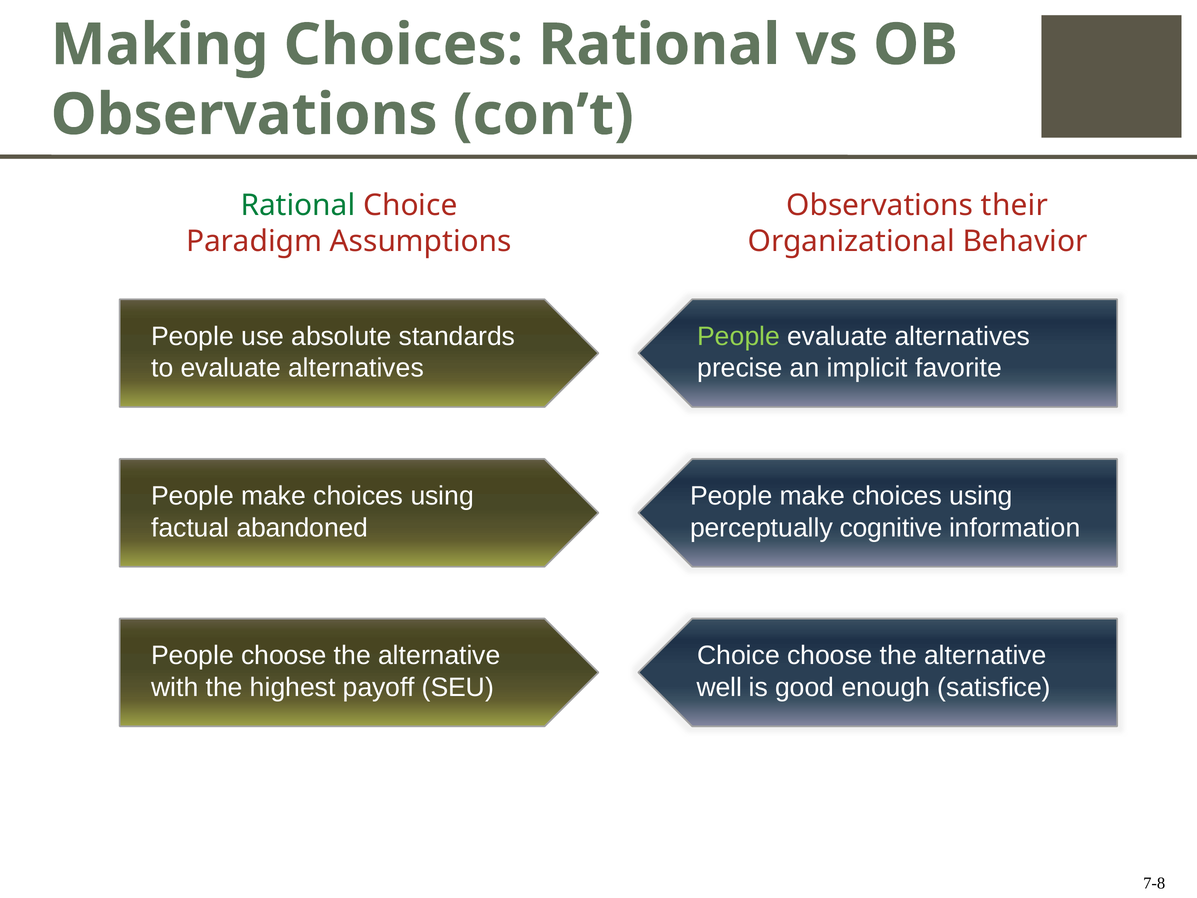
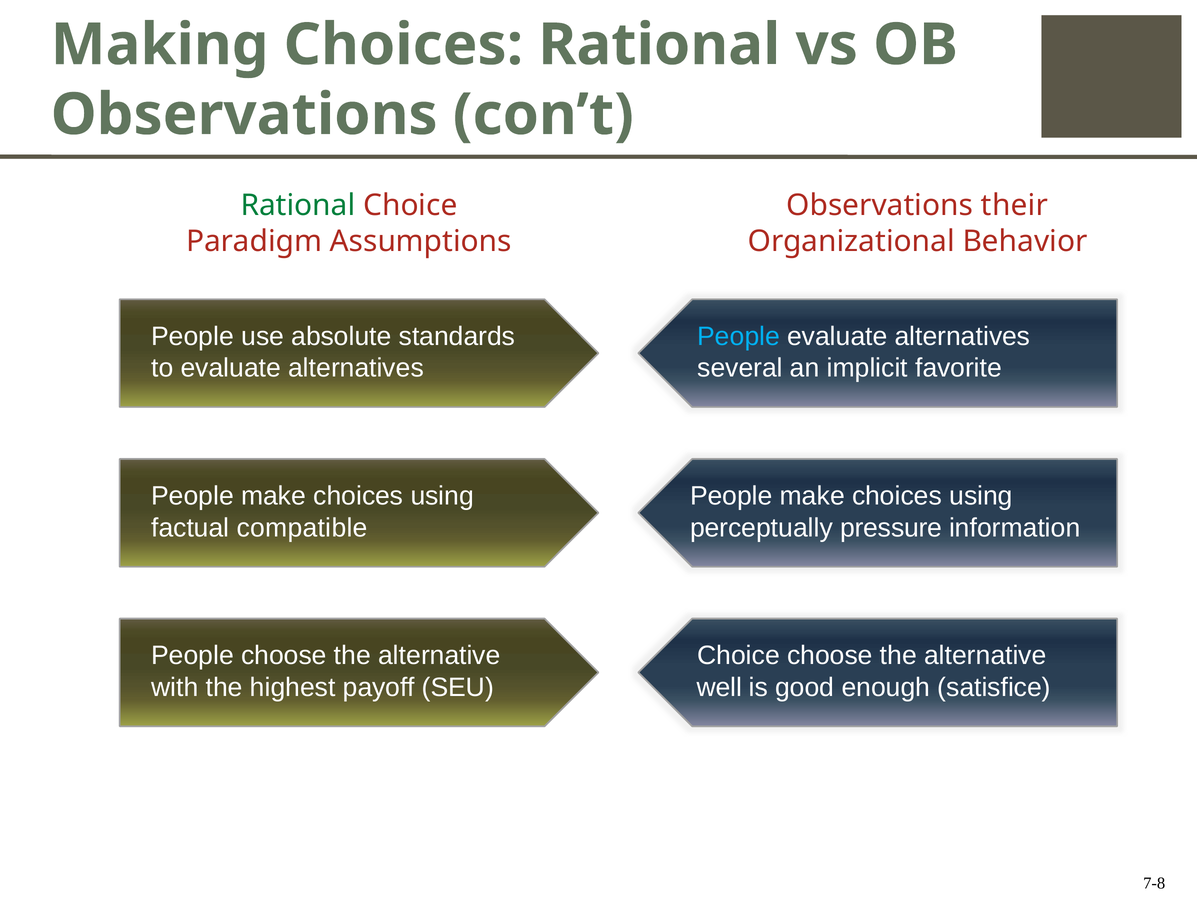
People colour: light green -> light blue (739, 336)
precise: precise -> several (740, 368)
cognitive: cognitive -> pressure (891, 528)
abandoned: abandoned -> compatible (302, 528)
